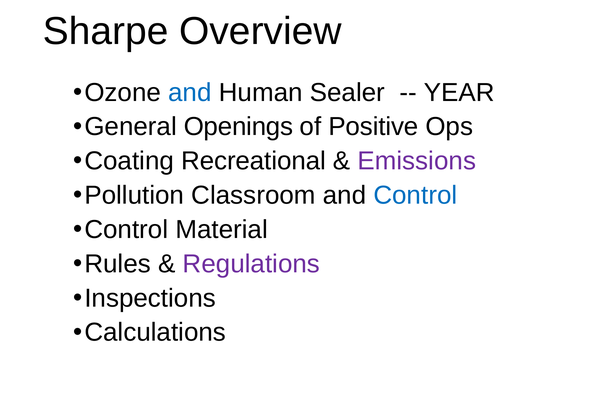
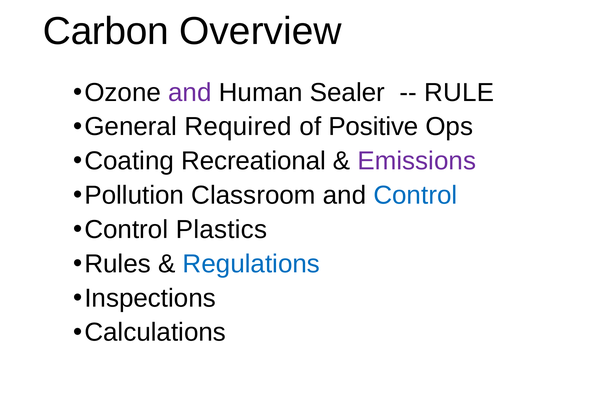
Sharpe: Sharpe -> Carbon (106, 31)
and colour: blue -> purple (190, 92)
YEAR: YEAR -> RULE (459, 92)
Openings: Openings -> Required (238, 127)
Material: Material -> Plastics (222, 229)
Regulations colour: purple -> blue (251, 264)
